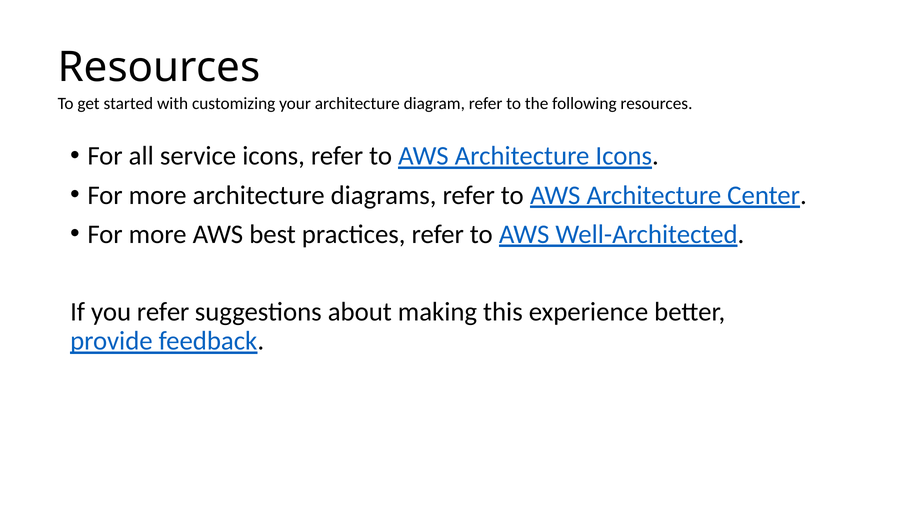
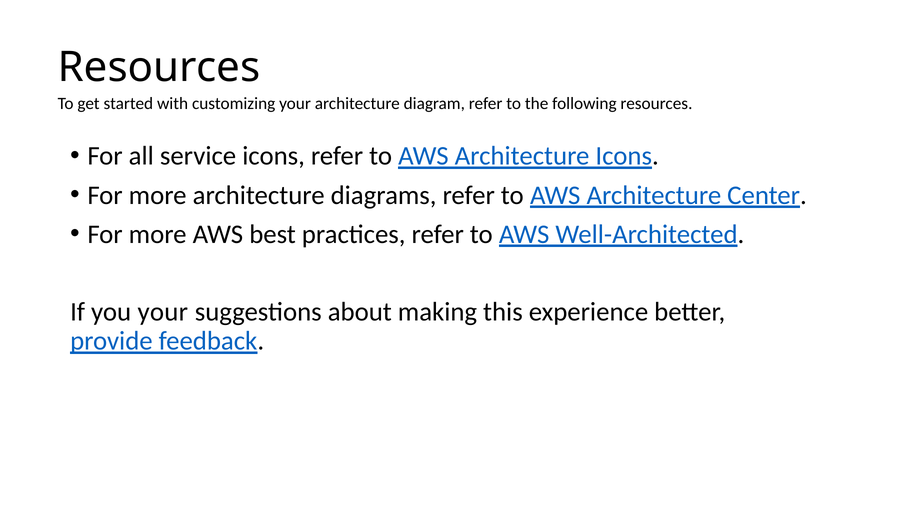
you refer: refer -> your (163, 311)
